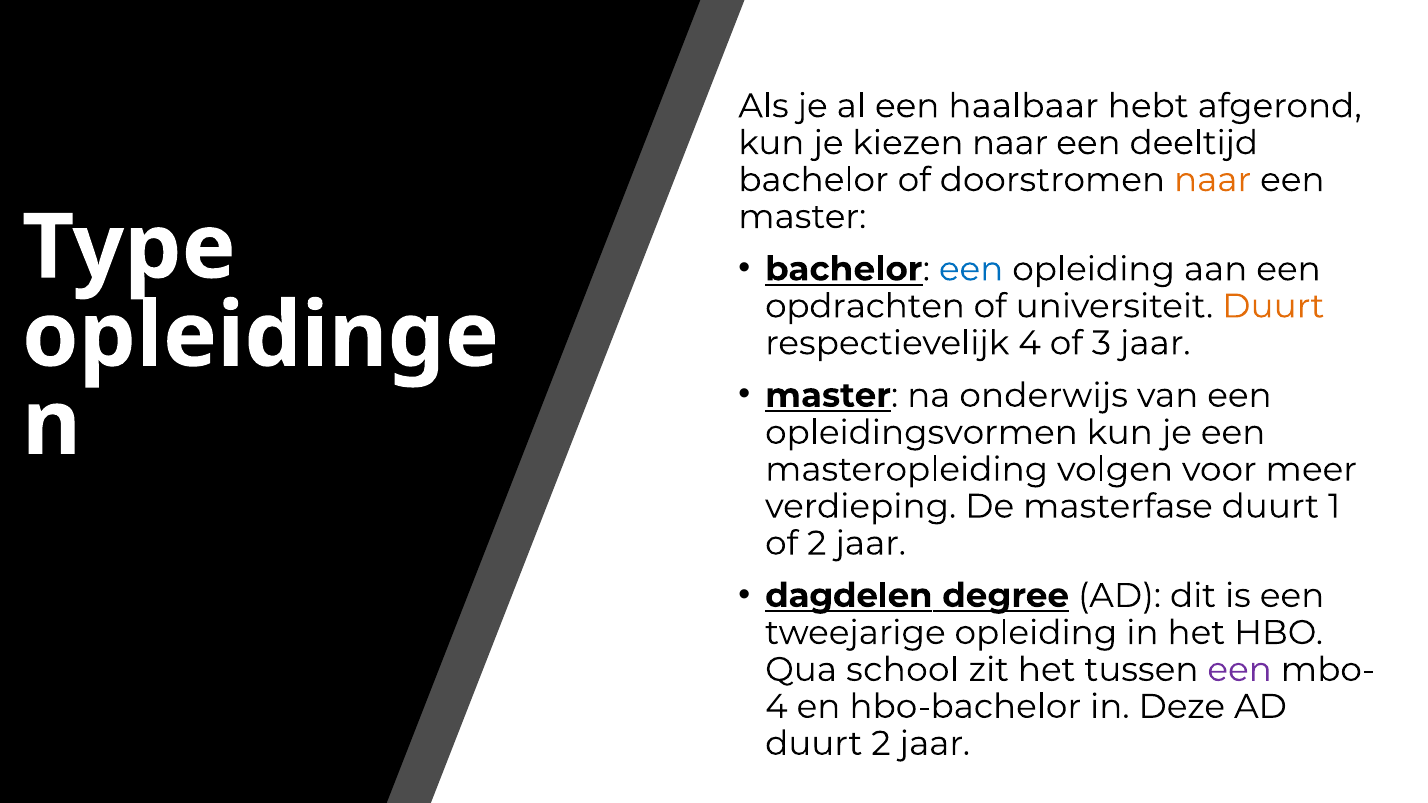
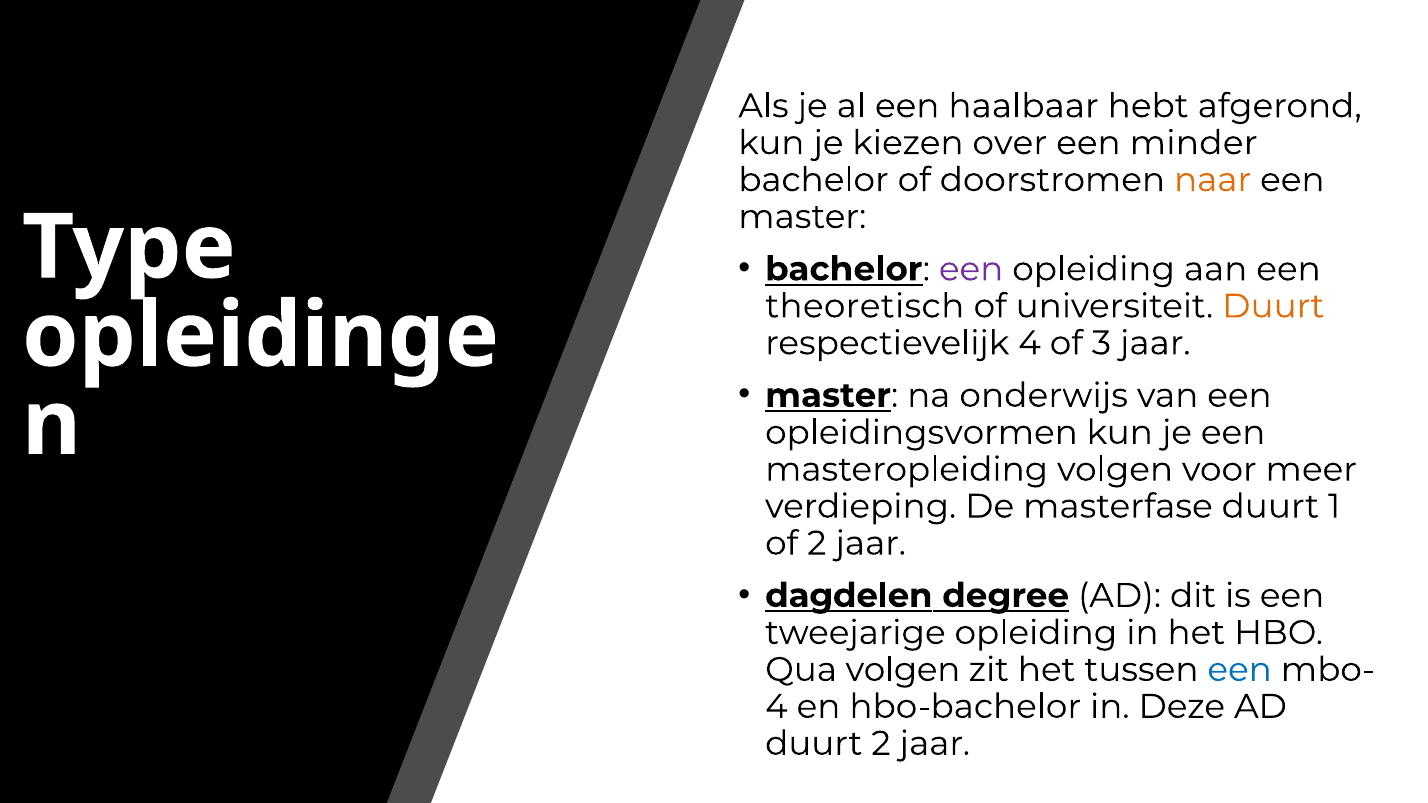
kiezen naar: naar -> over (1010, 143)
deeltijd: deeltijd -> minder (1194, 143)
een colour: blue -> purple (971, 269)
opdrachten: opdrachten -> theoretisch (865, 306)
Qua school: school -> volgen (903, 670)
een colour: purple -> blue (1240, 670)
